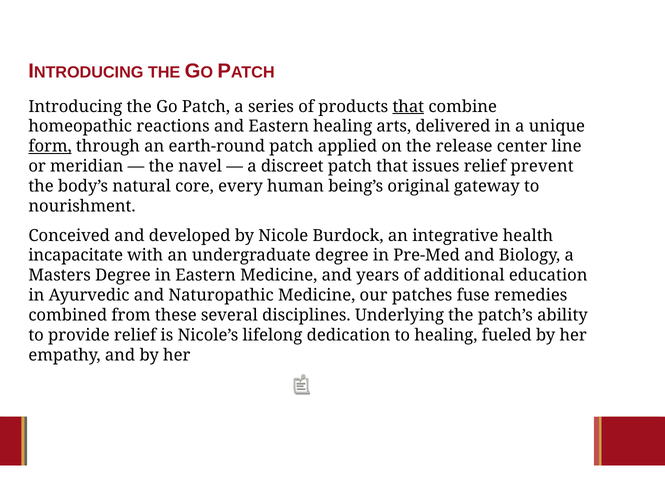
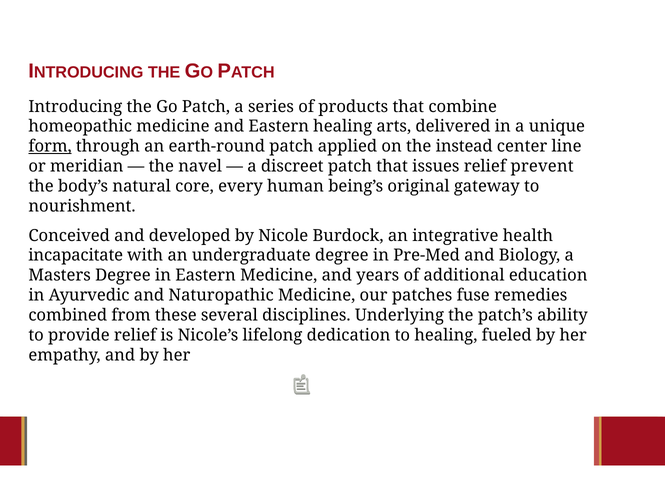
that underline: present -> none (408, 106)
homeopathic reactions: reactions -> medicine (173, 126)
release: release -> instead (464, 146)
